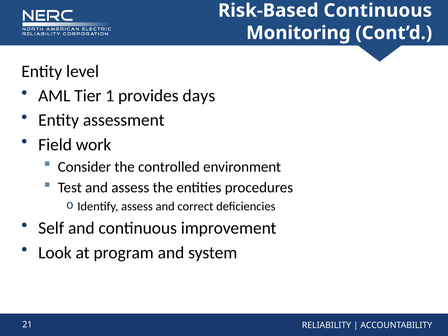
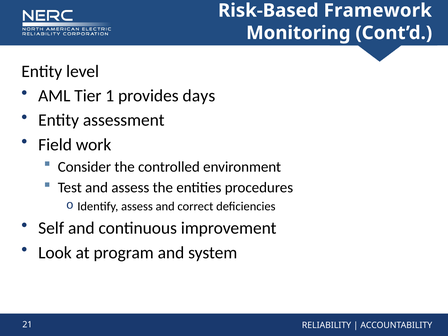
Risk-Based Continuous: Continuous -> Framework (378, 11)
